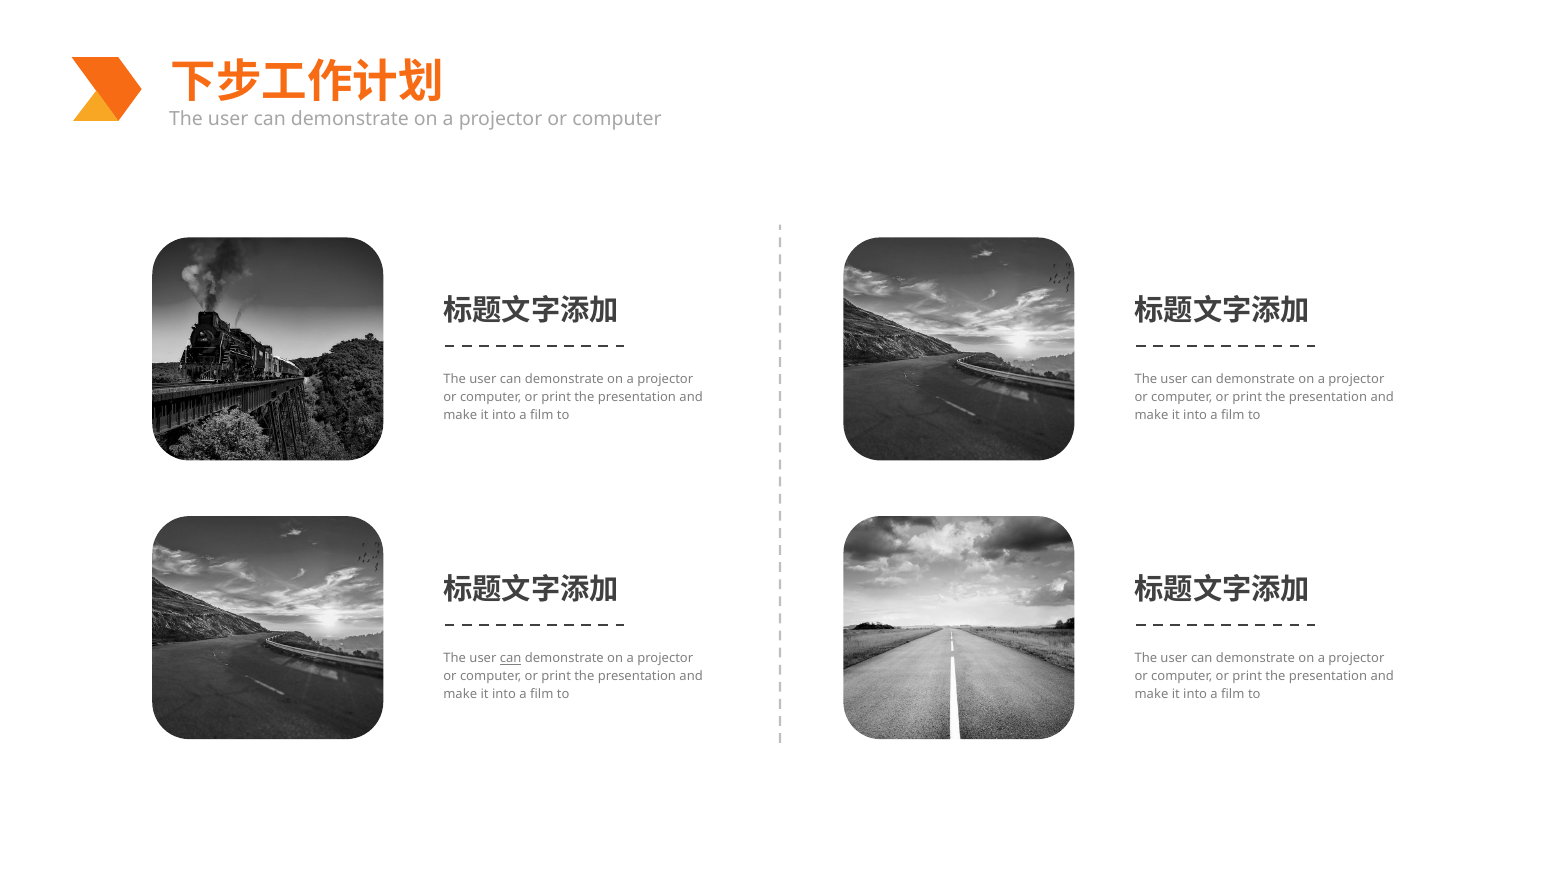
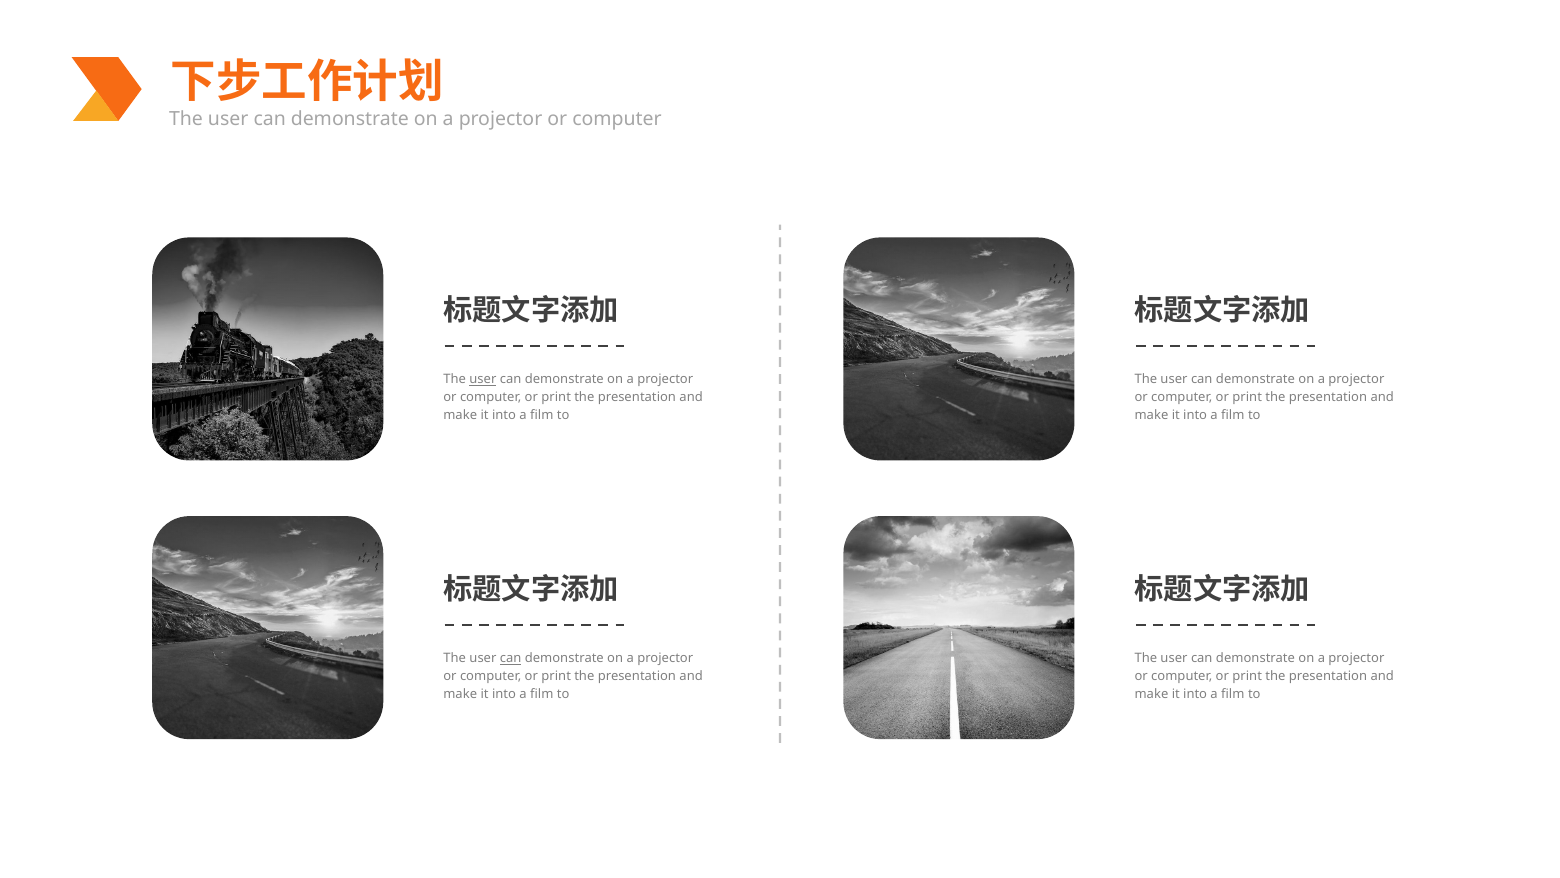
user underline: none -> present (483, 379)
